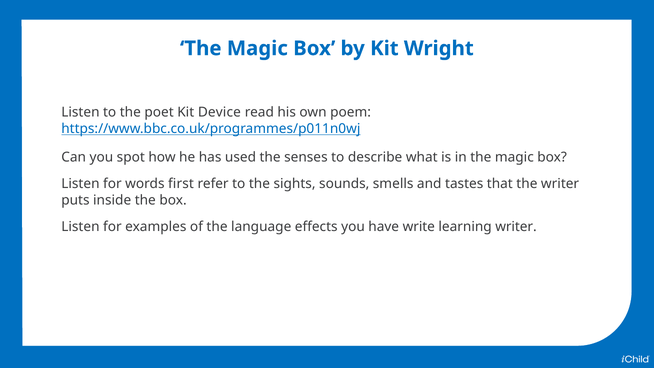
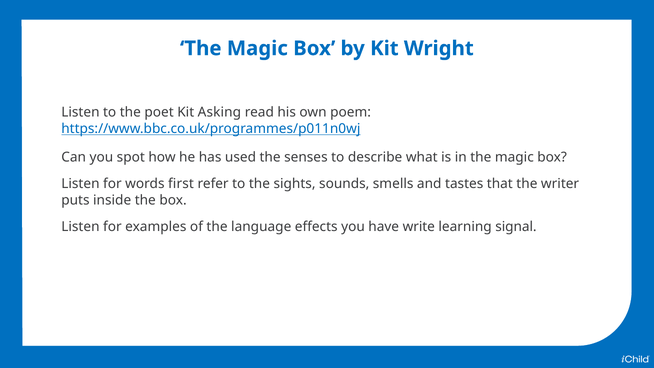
Device: Device -> Asking (219, 112)
learning writer: writer -> signal (516, 227)
